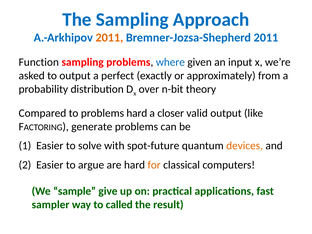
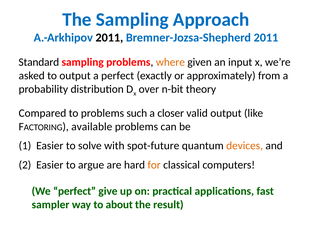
2011 colour: orange -> black (109, 38)
Function: Function -> Standard (39, 62)
where colour: blue -> orange (170, 62)
problems hard: hard -> such (137, 113)
generate: generate -> available (92, 127)
We sample: sample -> perfect (75, 191)
called: called -> about (119, 205)
